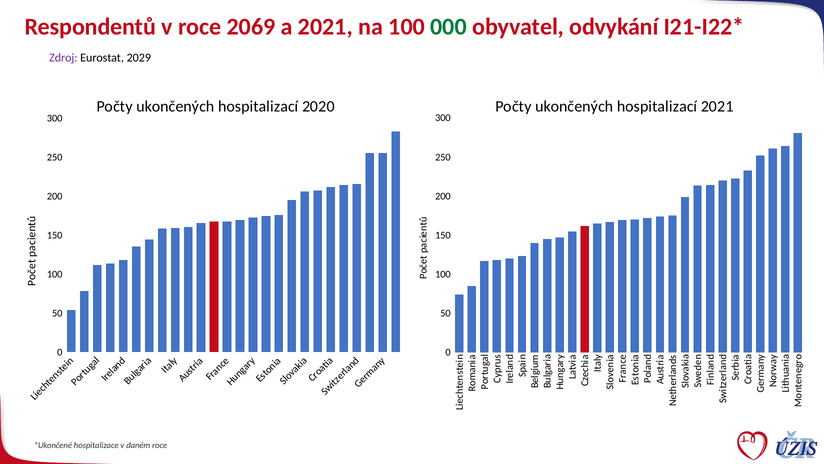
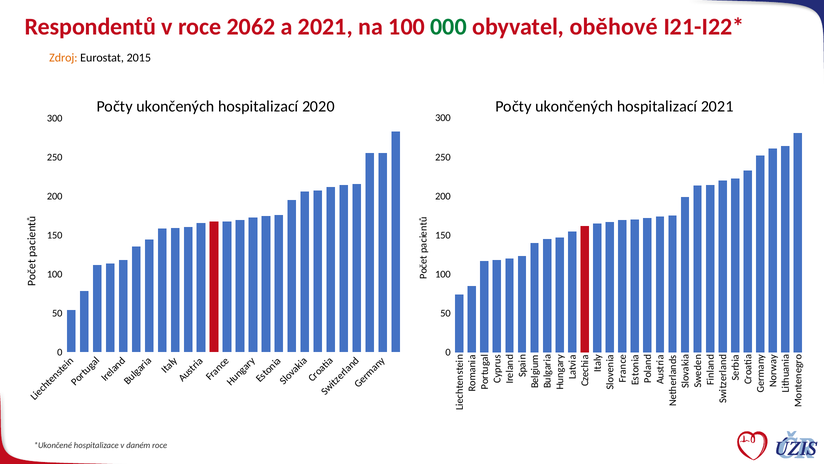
2069: 2069 -> 2062 (251, 27)
odvykání: odvykání -> oběhové (614, 27)
Zdroj colour: purple -> orange (63, 58)
2029: 2029 -> 2015 (139, 58)
